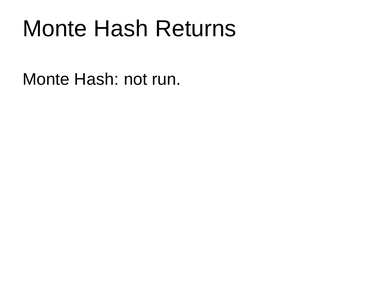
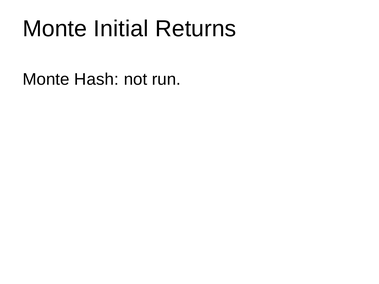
Hash: Hash -> Initial (121, 29)
